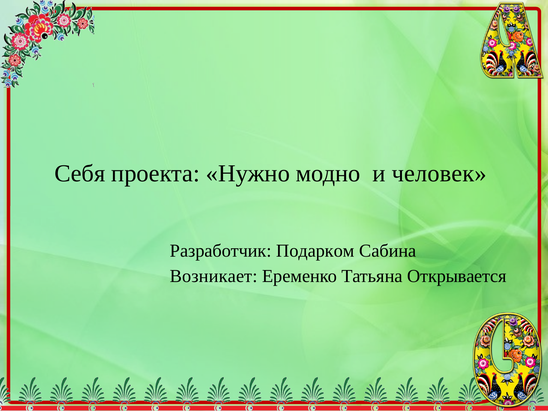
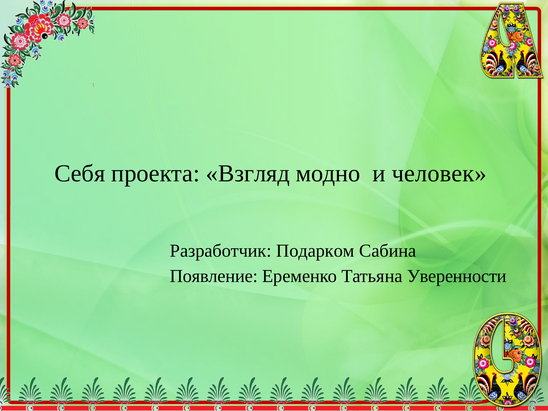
Нужно: Нужно -> Взгляд (248, 173)
Возникает: Возникает -> Появление (214, 276)
Открывается: Открывается -> Уверенности (457, 276)
